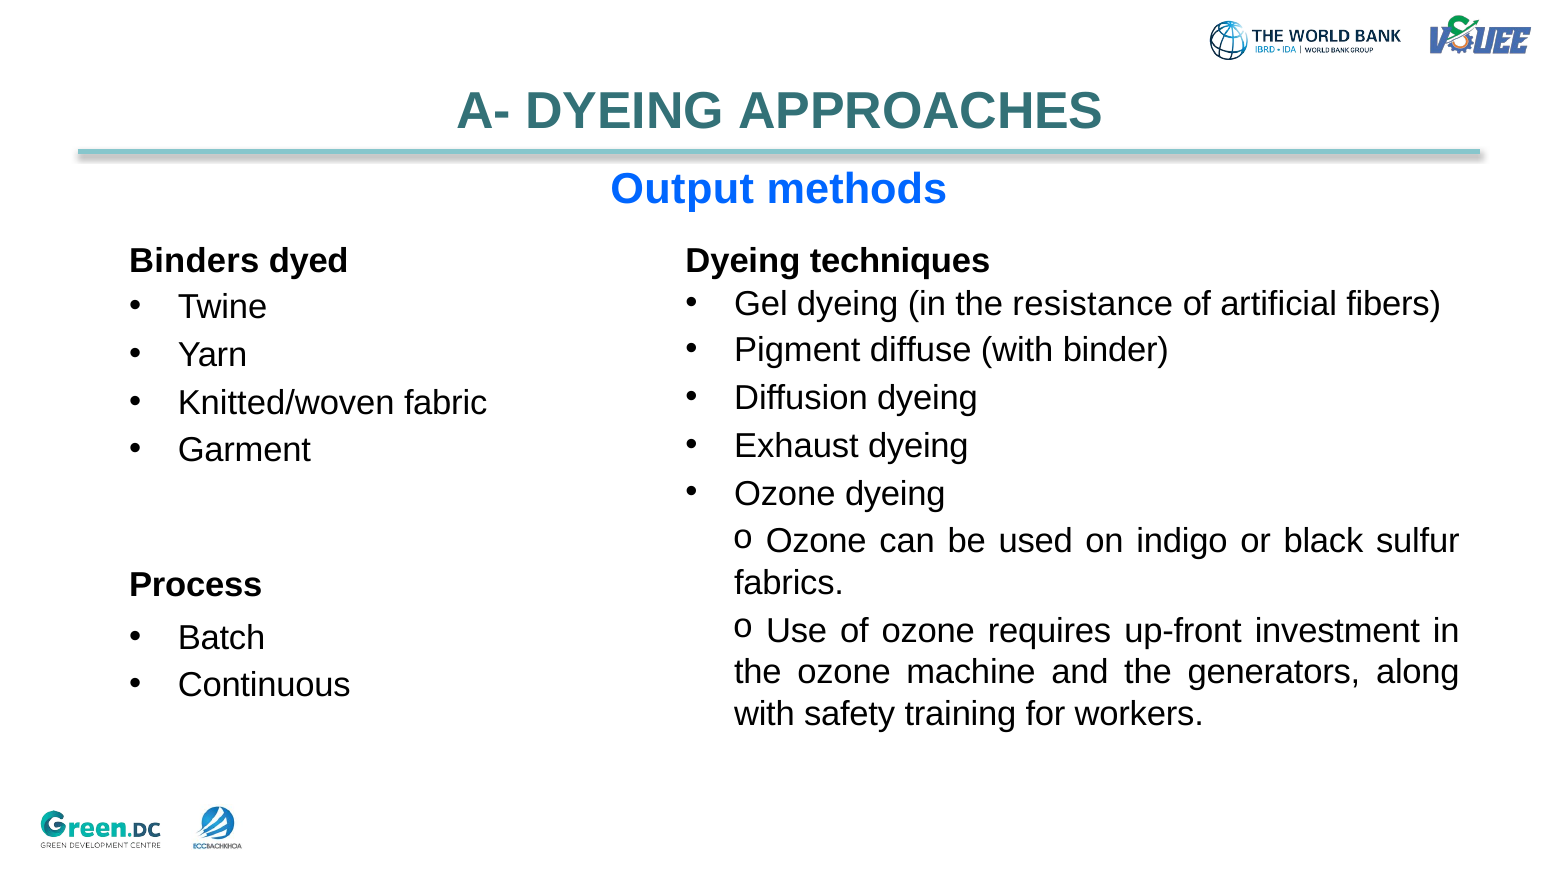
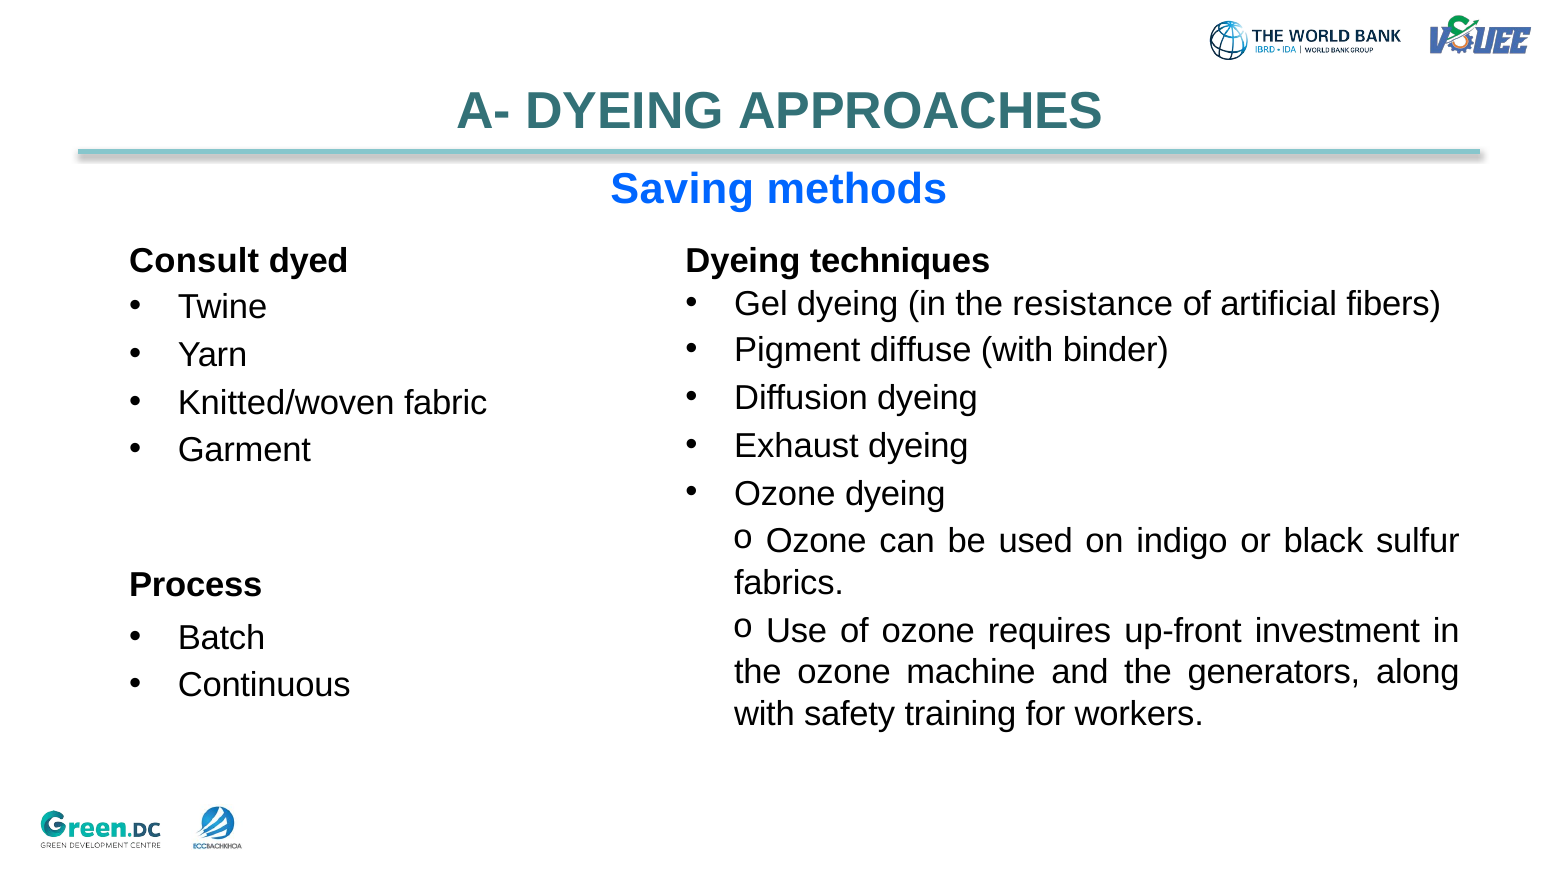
Output: Output -> Saving (682, 190)
Binders: Binders -> Consult (194, 261)
